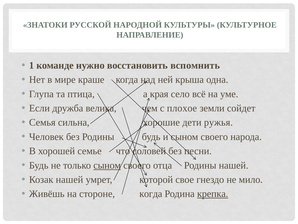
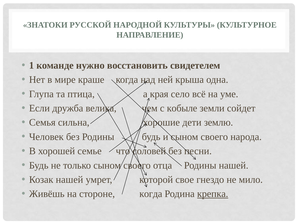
вспомнить: вспомнить -> свидетелем (195, 65)
плохое: плохое -> кобыле (182, 108)
ружья: ружья -> землю (219, 122)
сыном underline: present -> none (107, 165)
